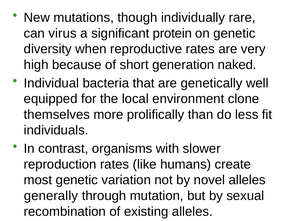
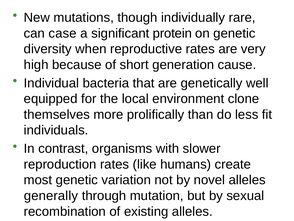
virus: virus -> case (63, 33)
naked: naked -> cause (237, 65)
